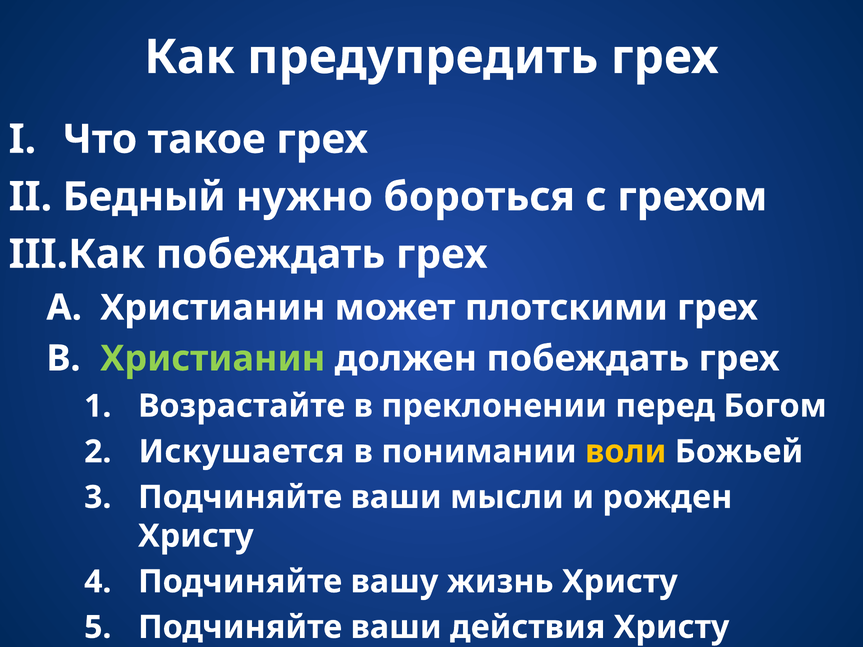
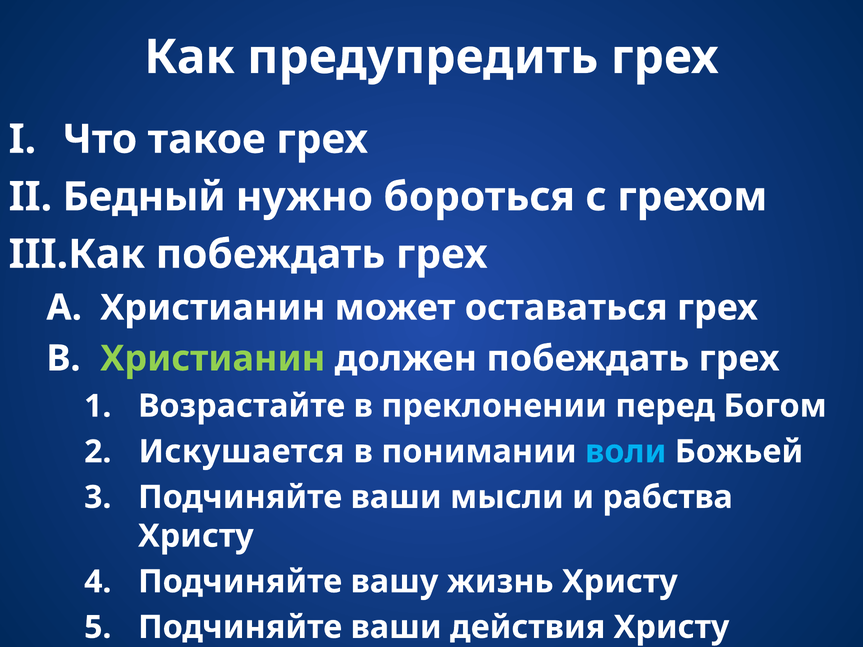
плотскими: плотскими -> оставаться (566, 308)
воли colour: yellow -> light blue (626, 452)
рожден: рожден -> рабства (668, 497)
